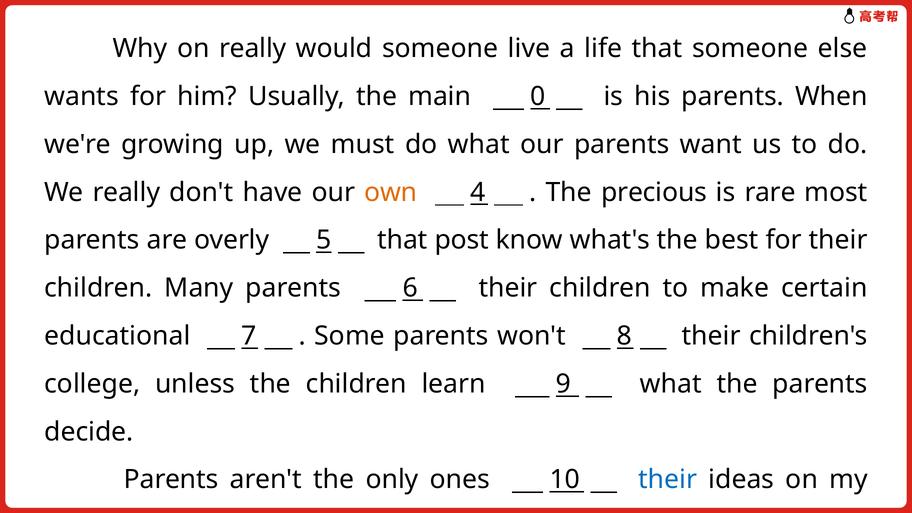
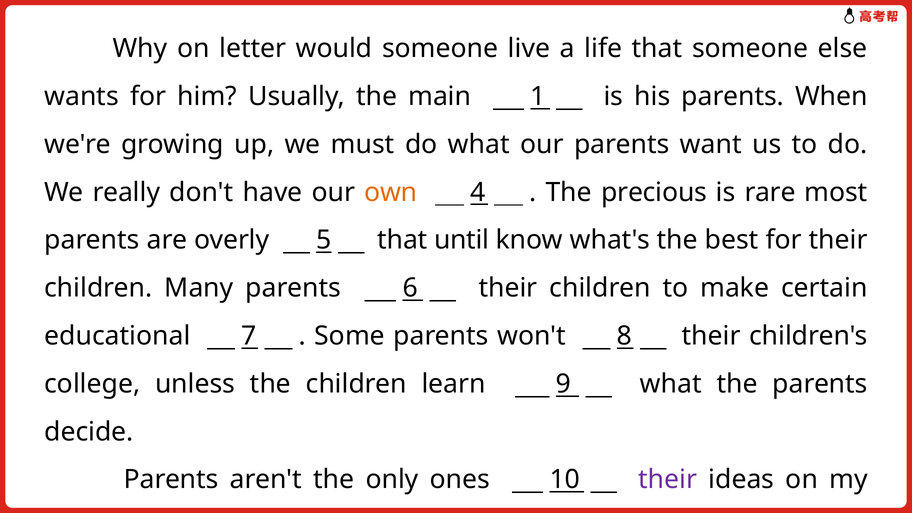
on really: really -> letter (253, 49)
0: 0 -> 1 (538, 96)
post: post -> until (462, 240)
their colour: blue -> purple (668, 480)
